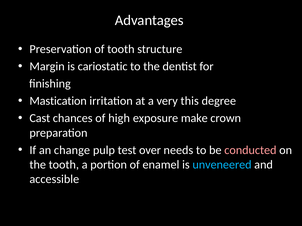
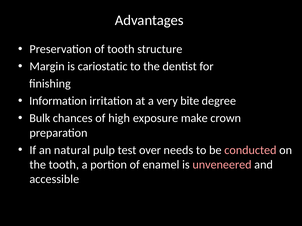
Mastication: Mastication -> Information (58, 101)
this: this -> bite (190, 101)
Cast: Cast -> Bulk (40, 118)
change: change -> natural (72, 150)
unveneered colour: light blue -> pink (222, 165)
